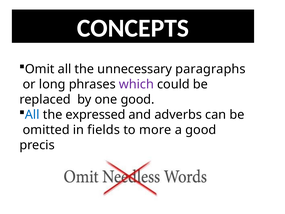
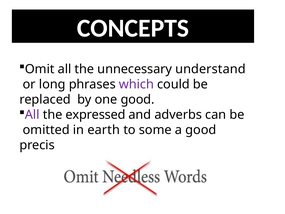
paragraphs: paragraphs -> understand (210, 69)
All colour: blue -> purple (32, 115)
fields: fields -> earth (104, 130)
more: more -> some (155, 130)
